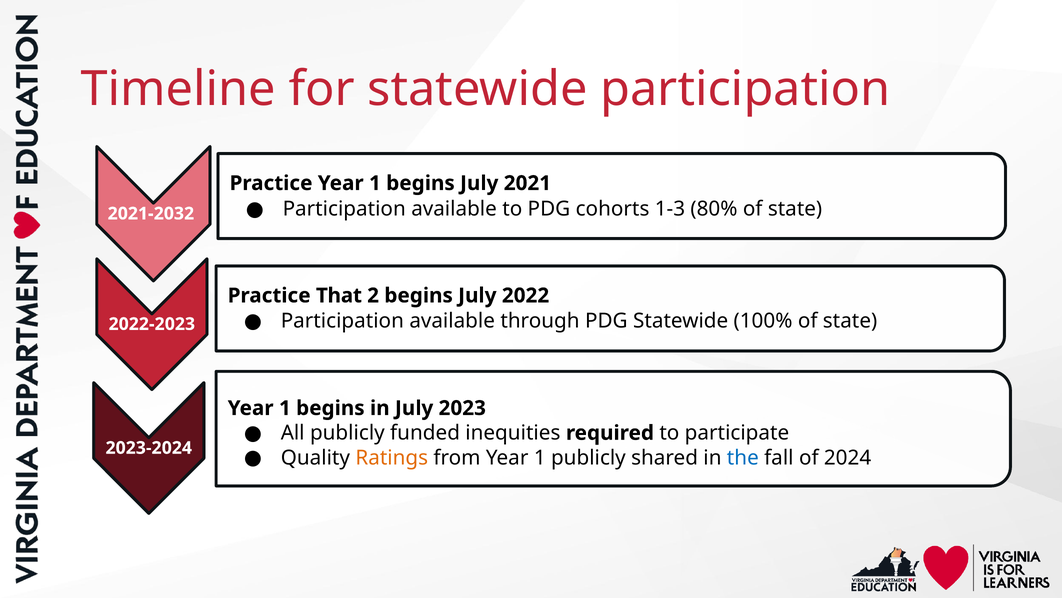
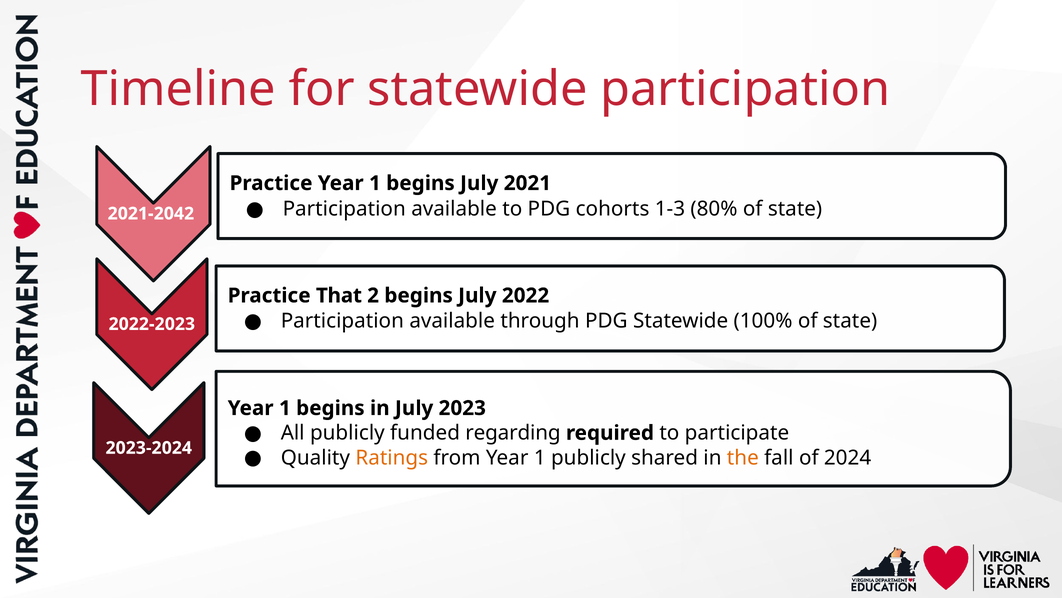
2021-2032: 2021-2032 -> 2021-2042 (151, 213)
inequities: inequities -> regarding (513, 433)
the colour: blue -> orange (743, 457)
